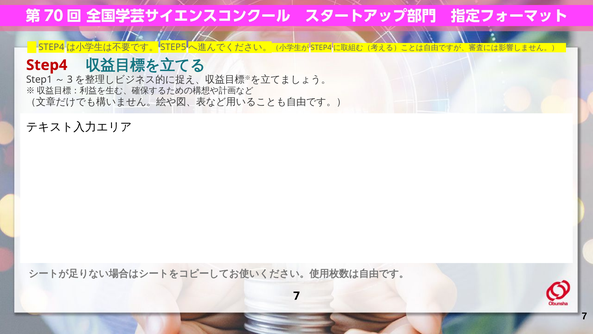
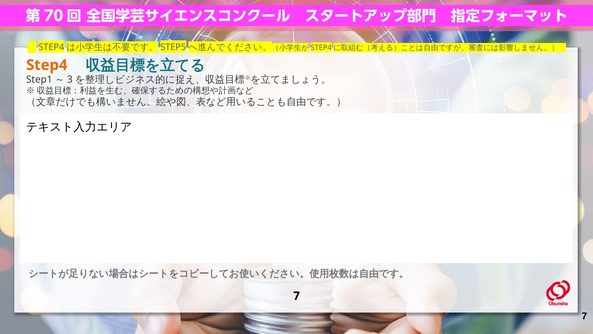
Step4 colour: red -> orange (47, 65)
